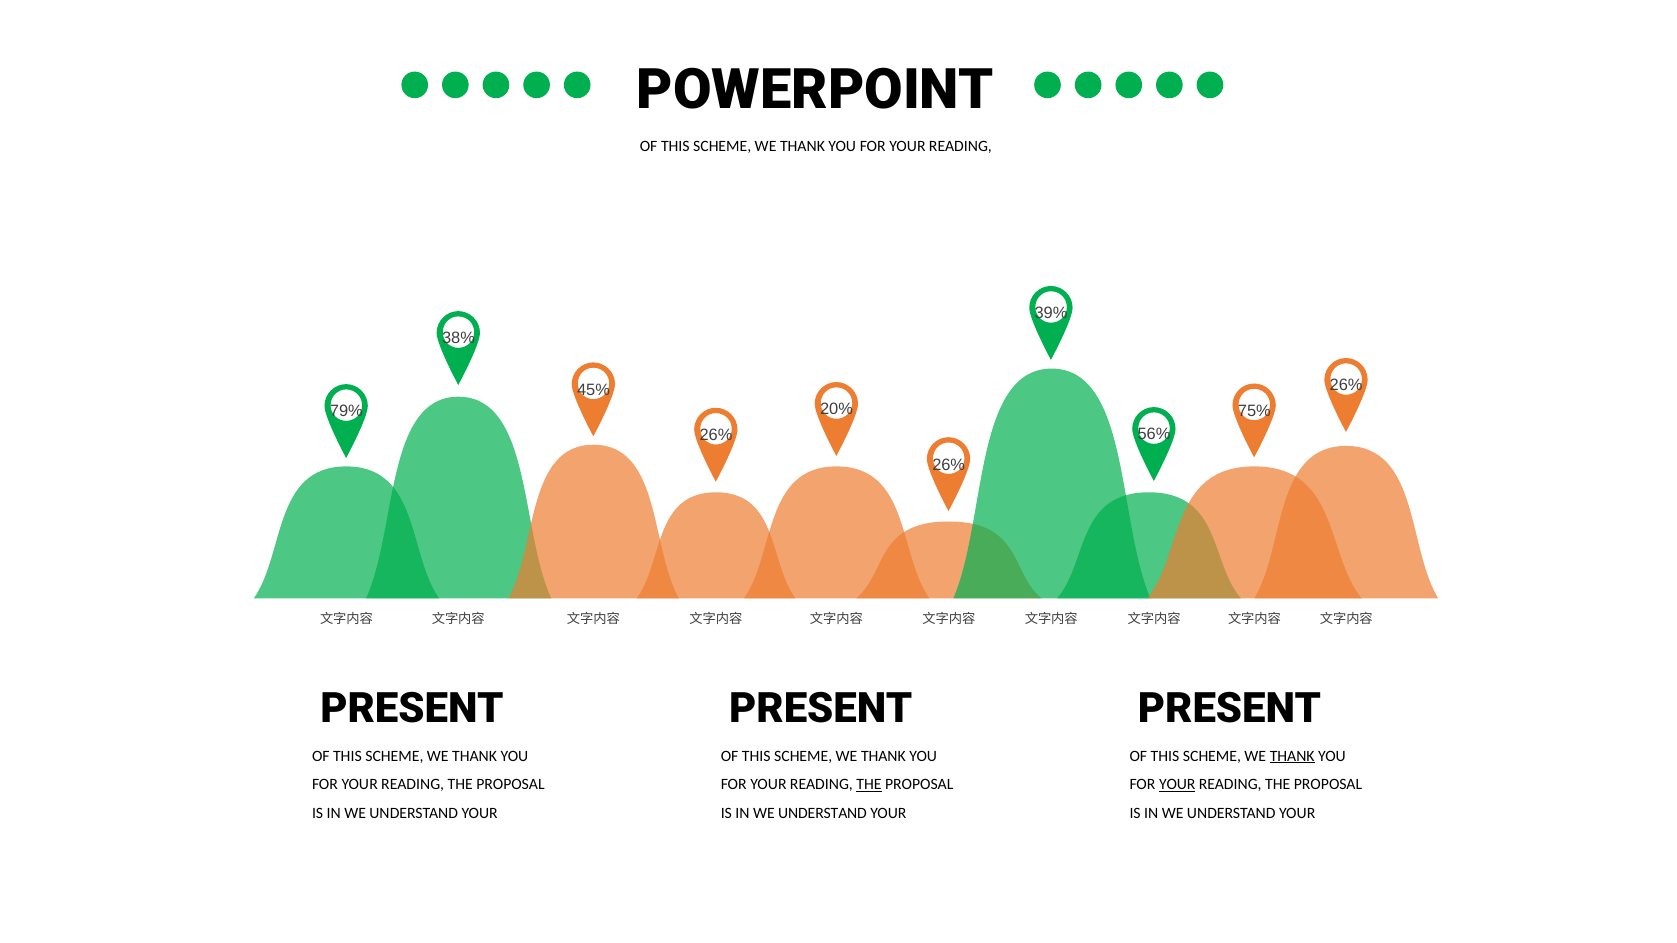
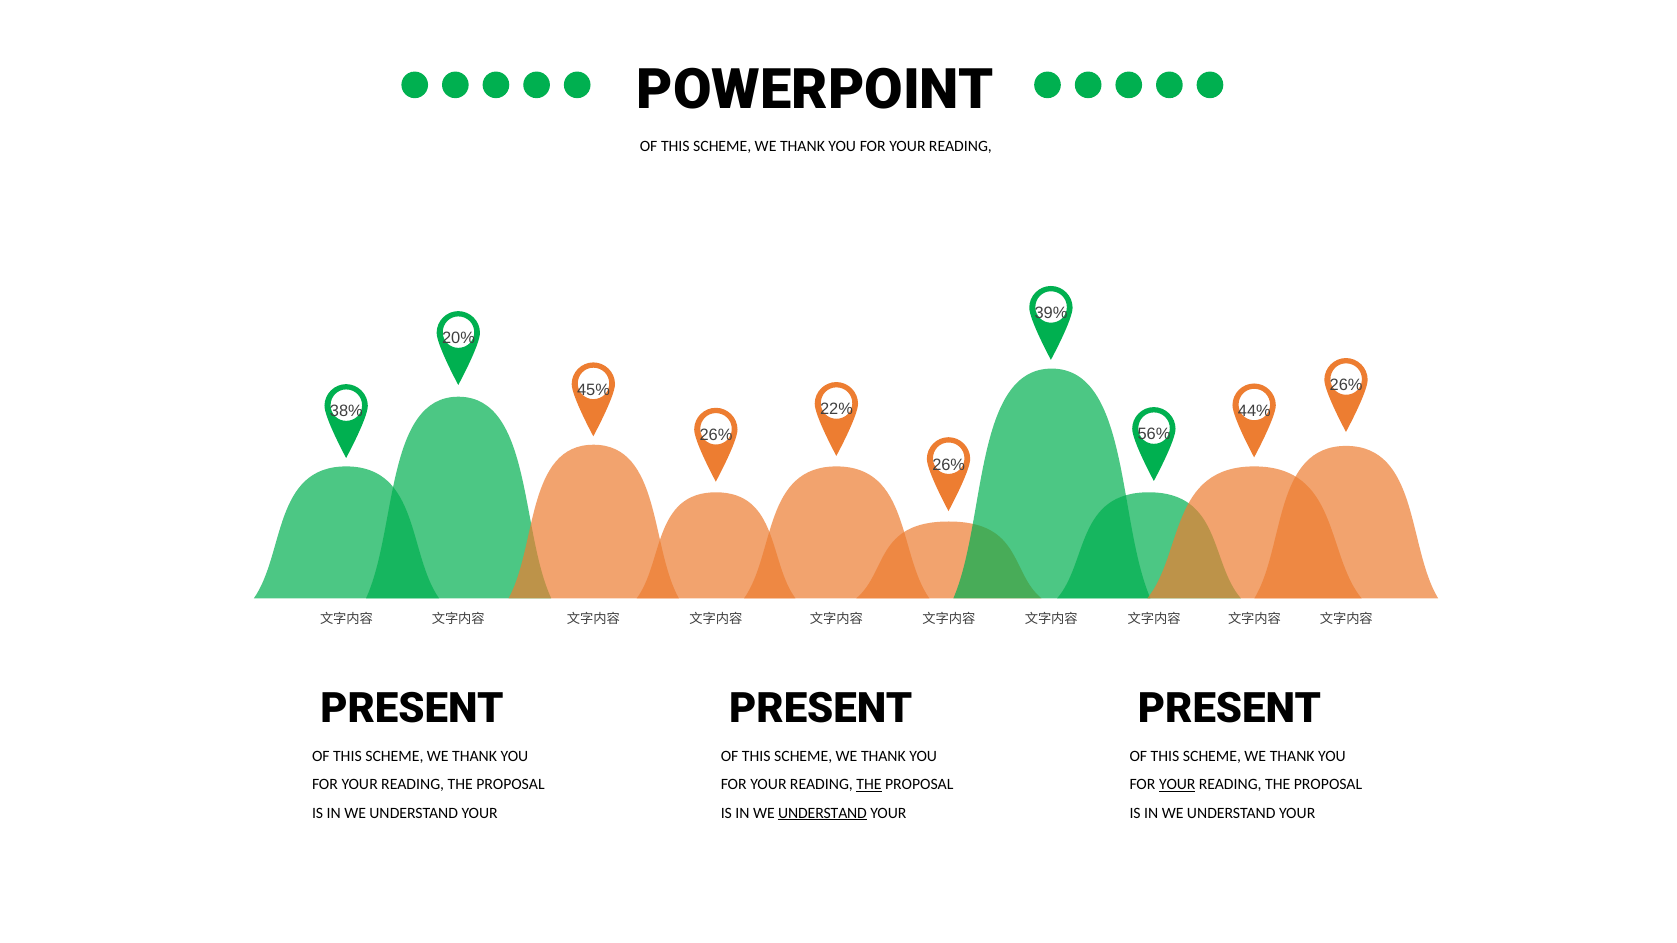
38%: 38% -> 20% (458, 339)
20%: 20% -> 22% (837, 410)
75%: 75% -> 44% (1254, 411)
79%: 79% -> 38% (346, 412)
THANK underline: present -> none (1292, 756)
UNDERSTAND underline: none -> present (823, 813)
